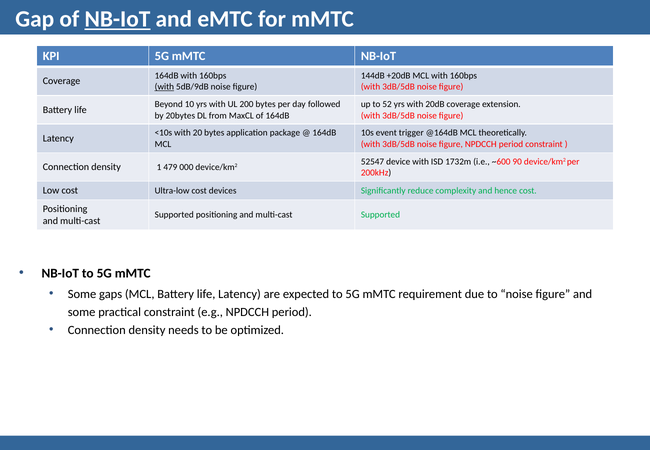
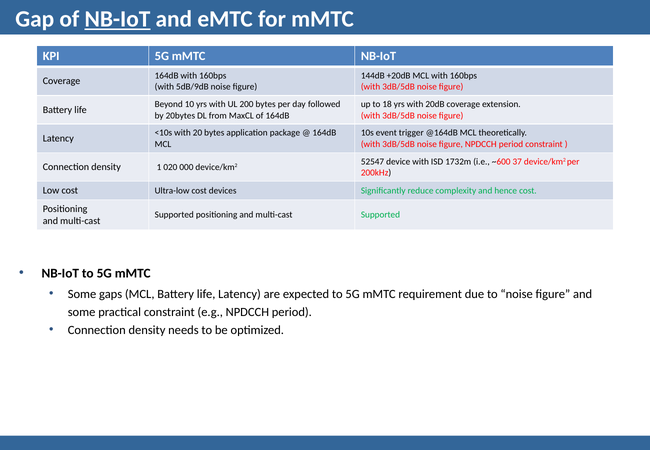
with underline: present -> none (164, 87)
52: 52 -> 18 (387, 104)
90: 90 -> 37 (517, 162)
479: 479 -> 020 (170, 167)
